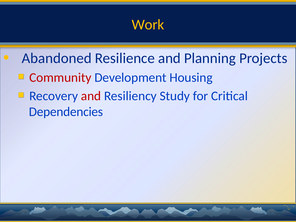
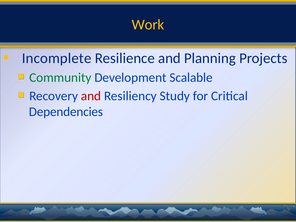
Abandoned: Abandoned -> Incomplete (57, 58)
Community colour: red -> green (60, 78)
Housing: Housing -> Scalable (191, 78)
